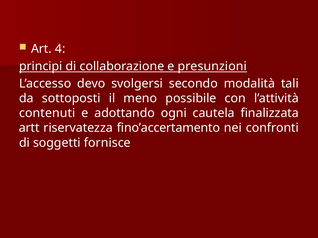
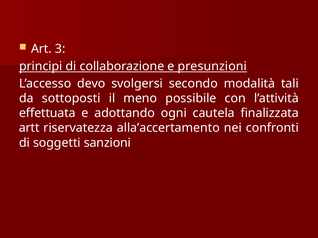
4: 4 -> 3 (60, 49)
contenuti: contenuti -> effettuata (47, 113)
fino’accertamento: fino’accertamento -> alla’accertamento (168, 128)
fornisce: fornisce -> sanzioni (107, 143)
